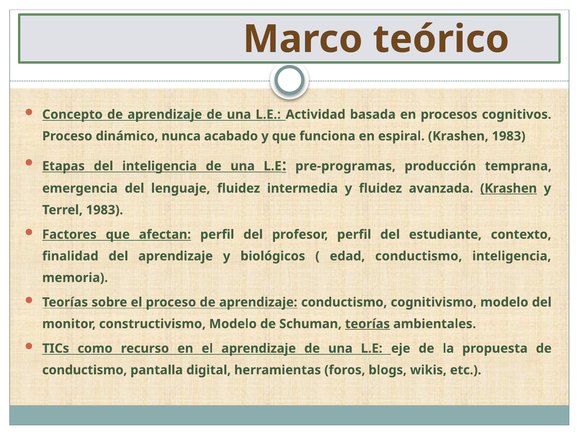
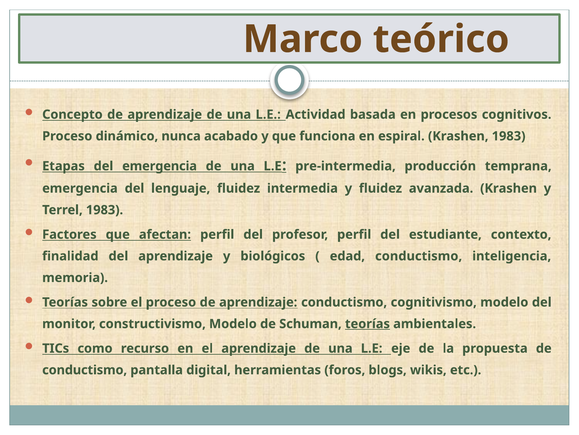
del inteligencia: inteligencia -> emergencia (160, 166)
pre-programas: pre-programas -> pre-intermedia (346, 166)
Krashen underline: present -> none (509, 188)
